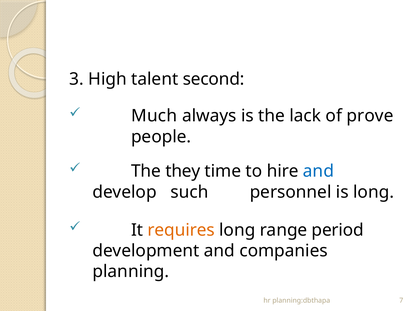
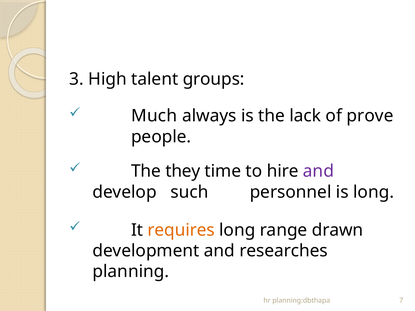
second: second -> groups (214, 79)
and colour: blue -> purple (318, 171)
period: period -> drawn (338, 230)
companies: companies -> researches (284, 251)
